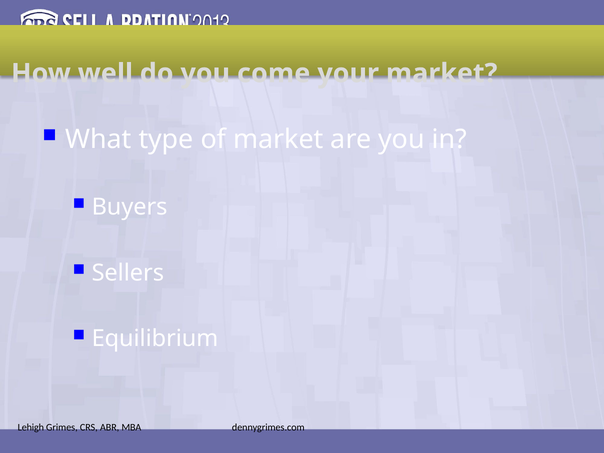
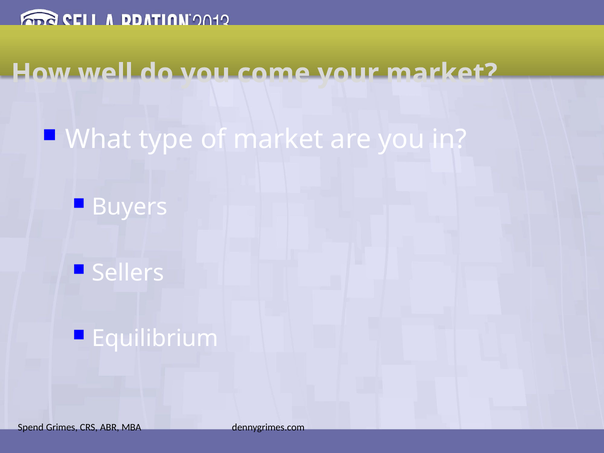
Lehigh: Lehigh -> Spend (31, 427)
